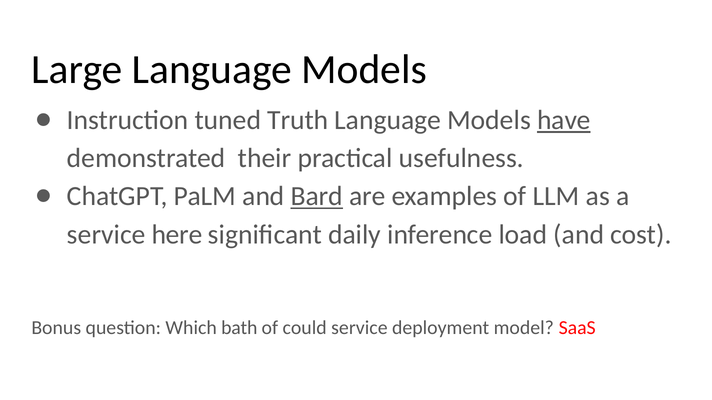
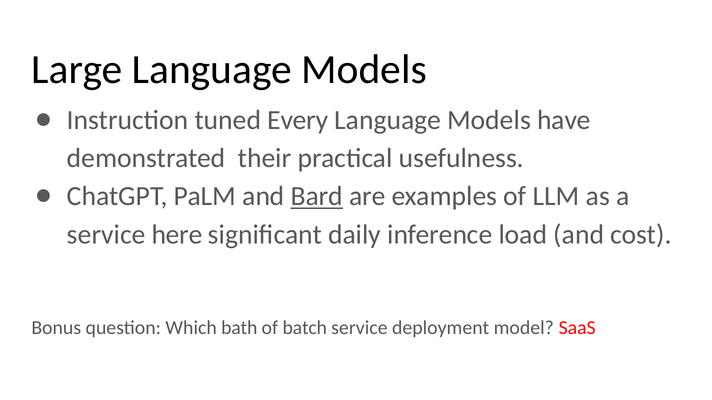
Truth: Truth -> Every (298, 120)
have underline: present -> none (564, 120)
could: could -> batch (305, 328)
